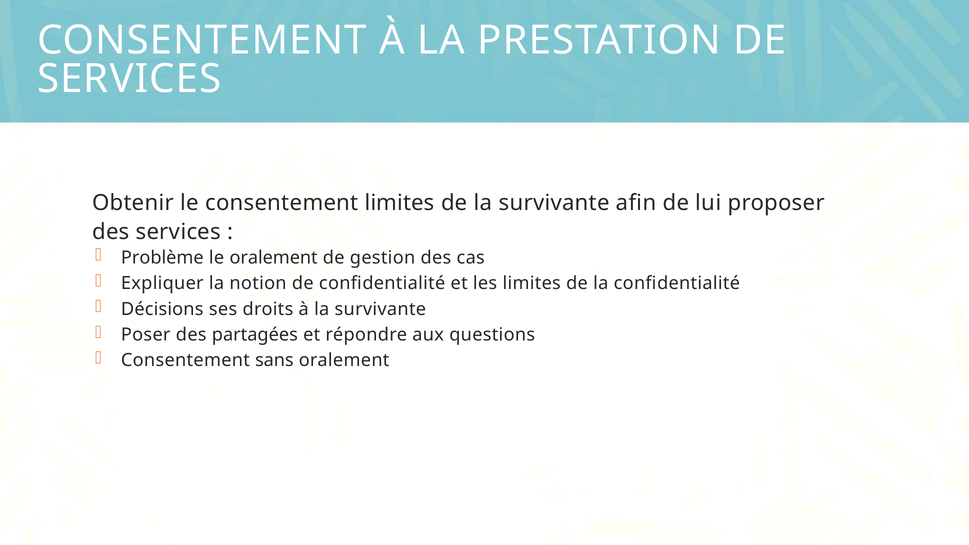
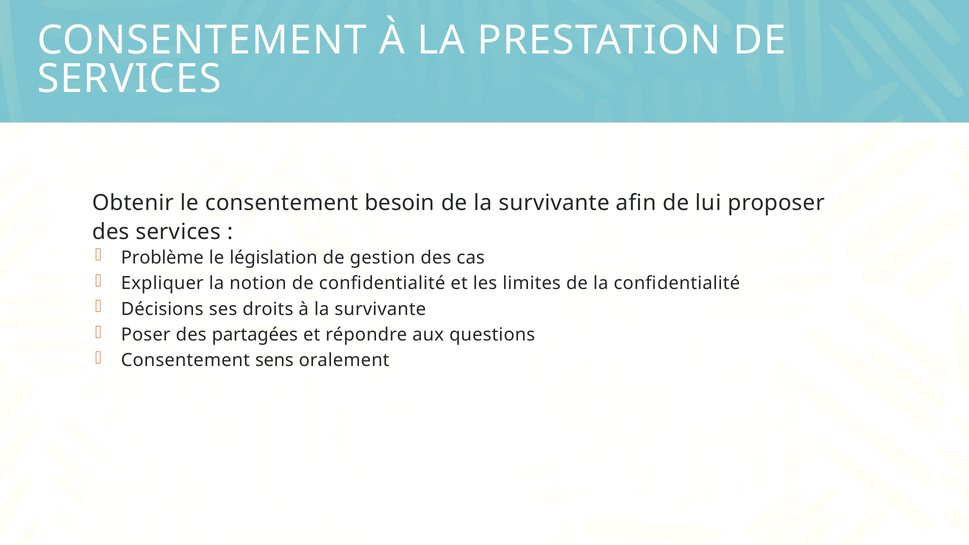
consentement limites: limites -> besoin (400, 203)
le oralement: oralement -> législation (274, 258)
sans: sans -> sens (274, 360)
